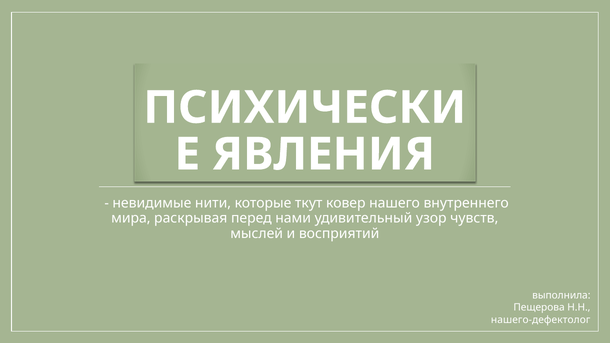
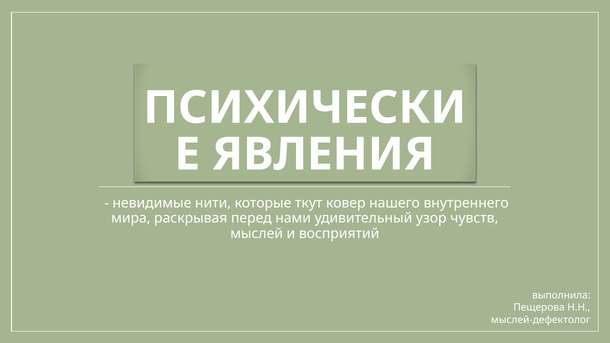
нашего-дефектолог: нашего-дефектолог -> мыслей-дефектолог (541, 320)
